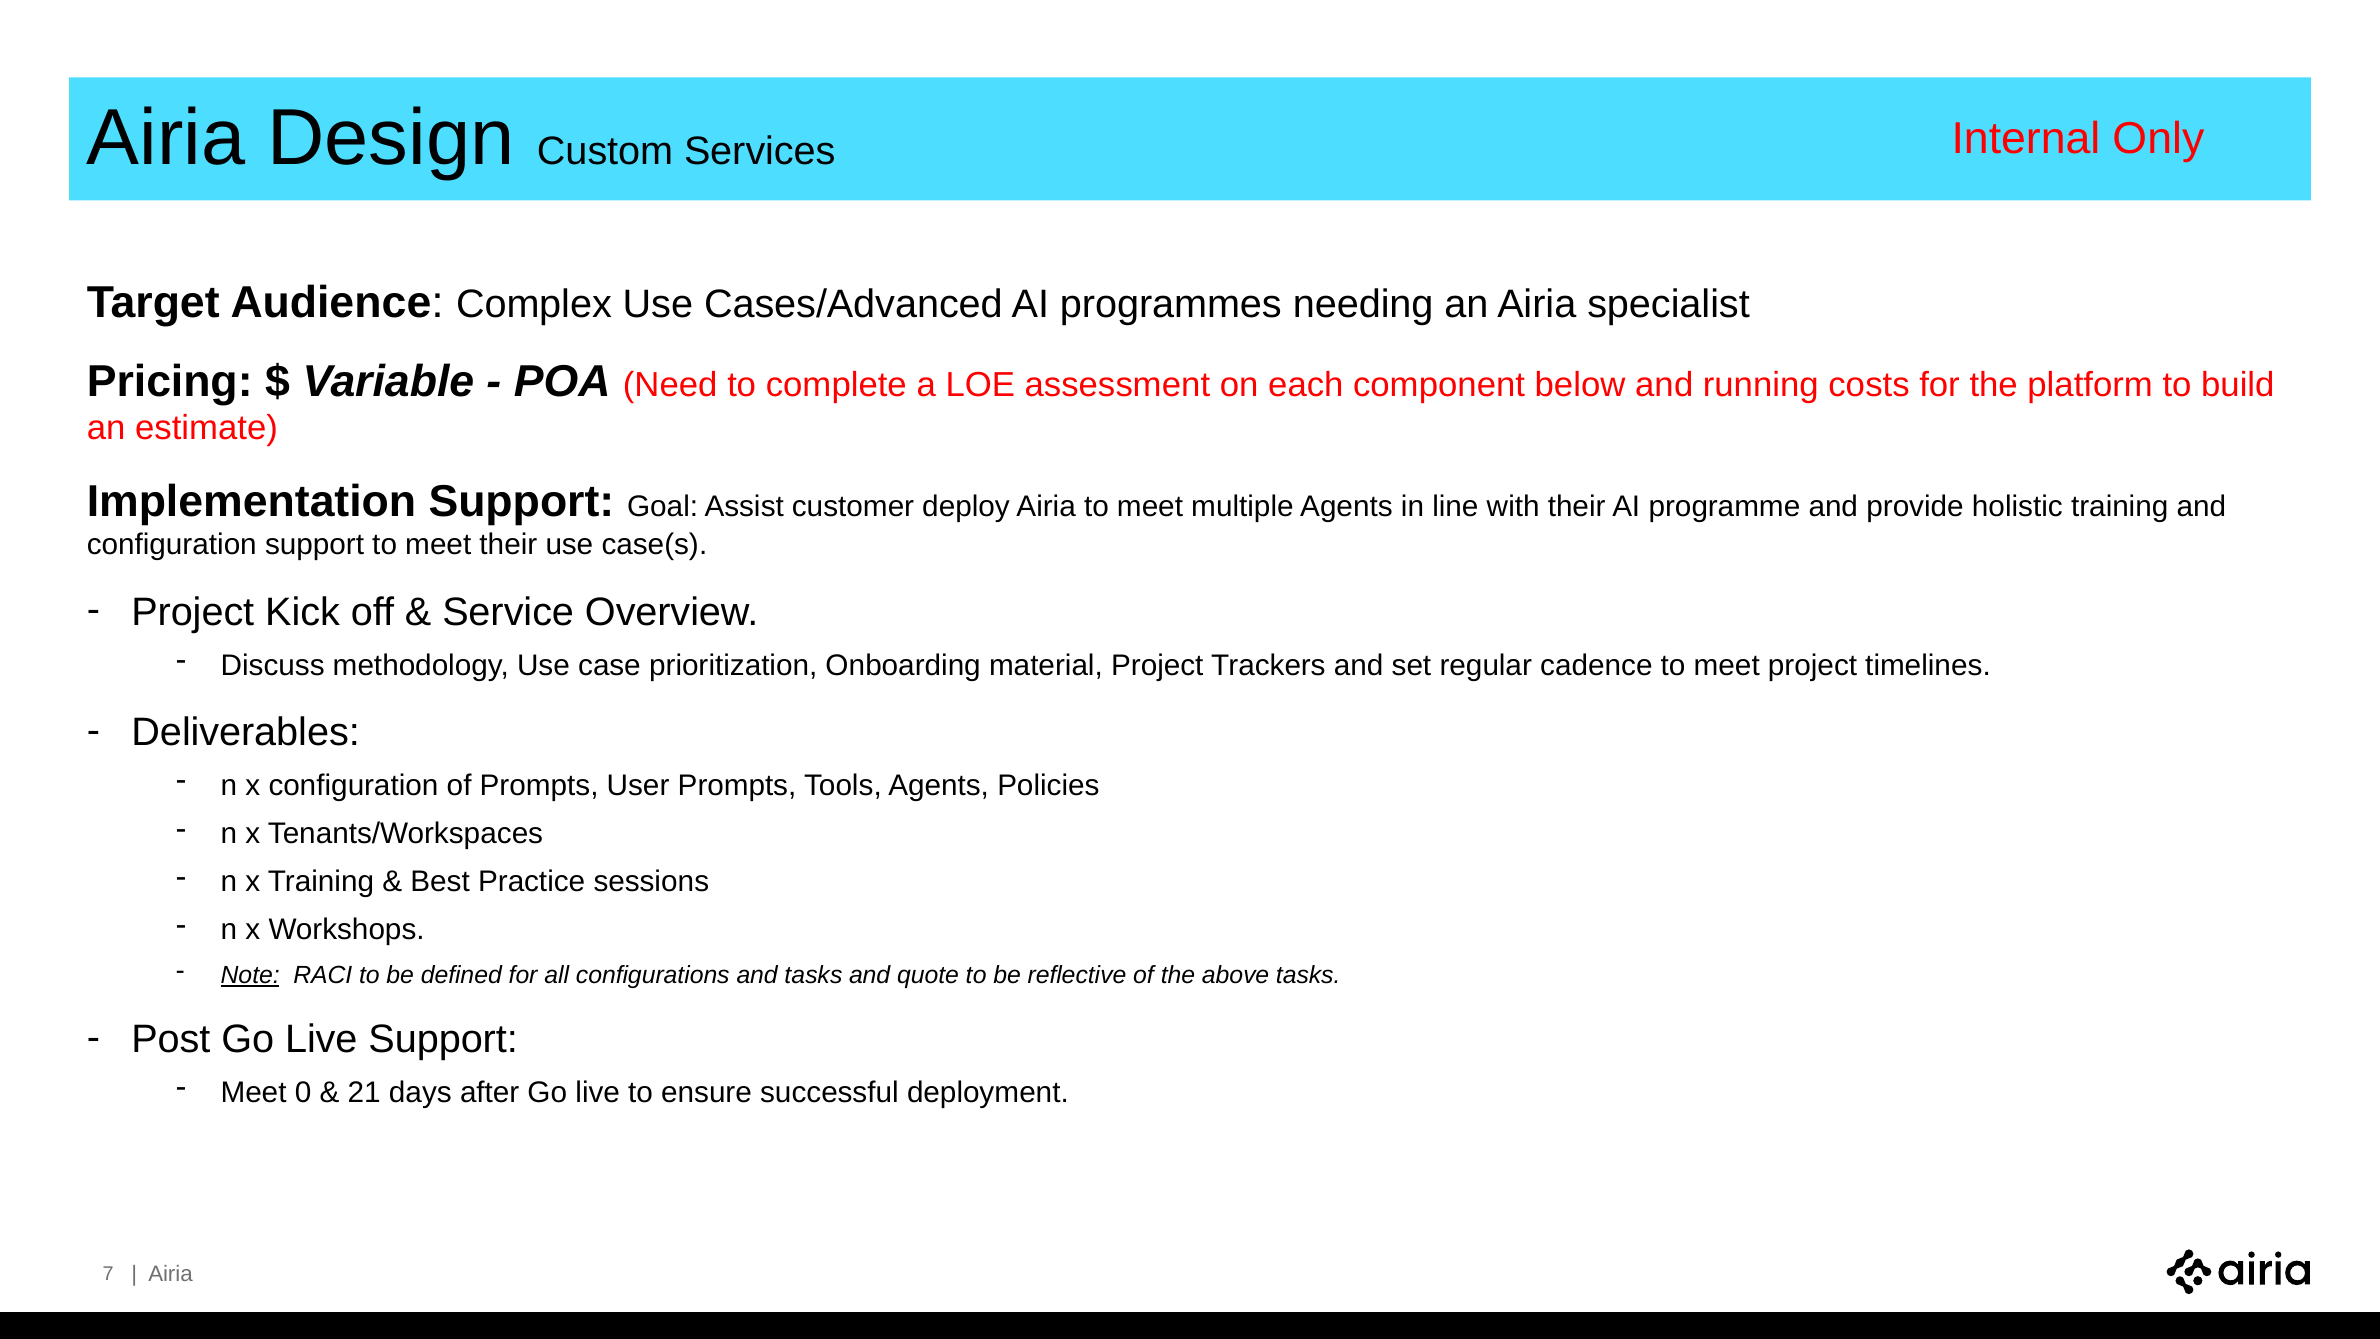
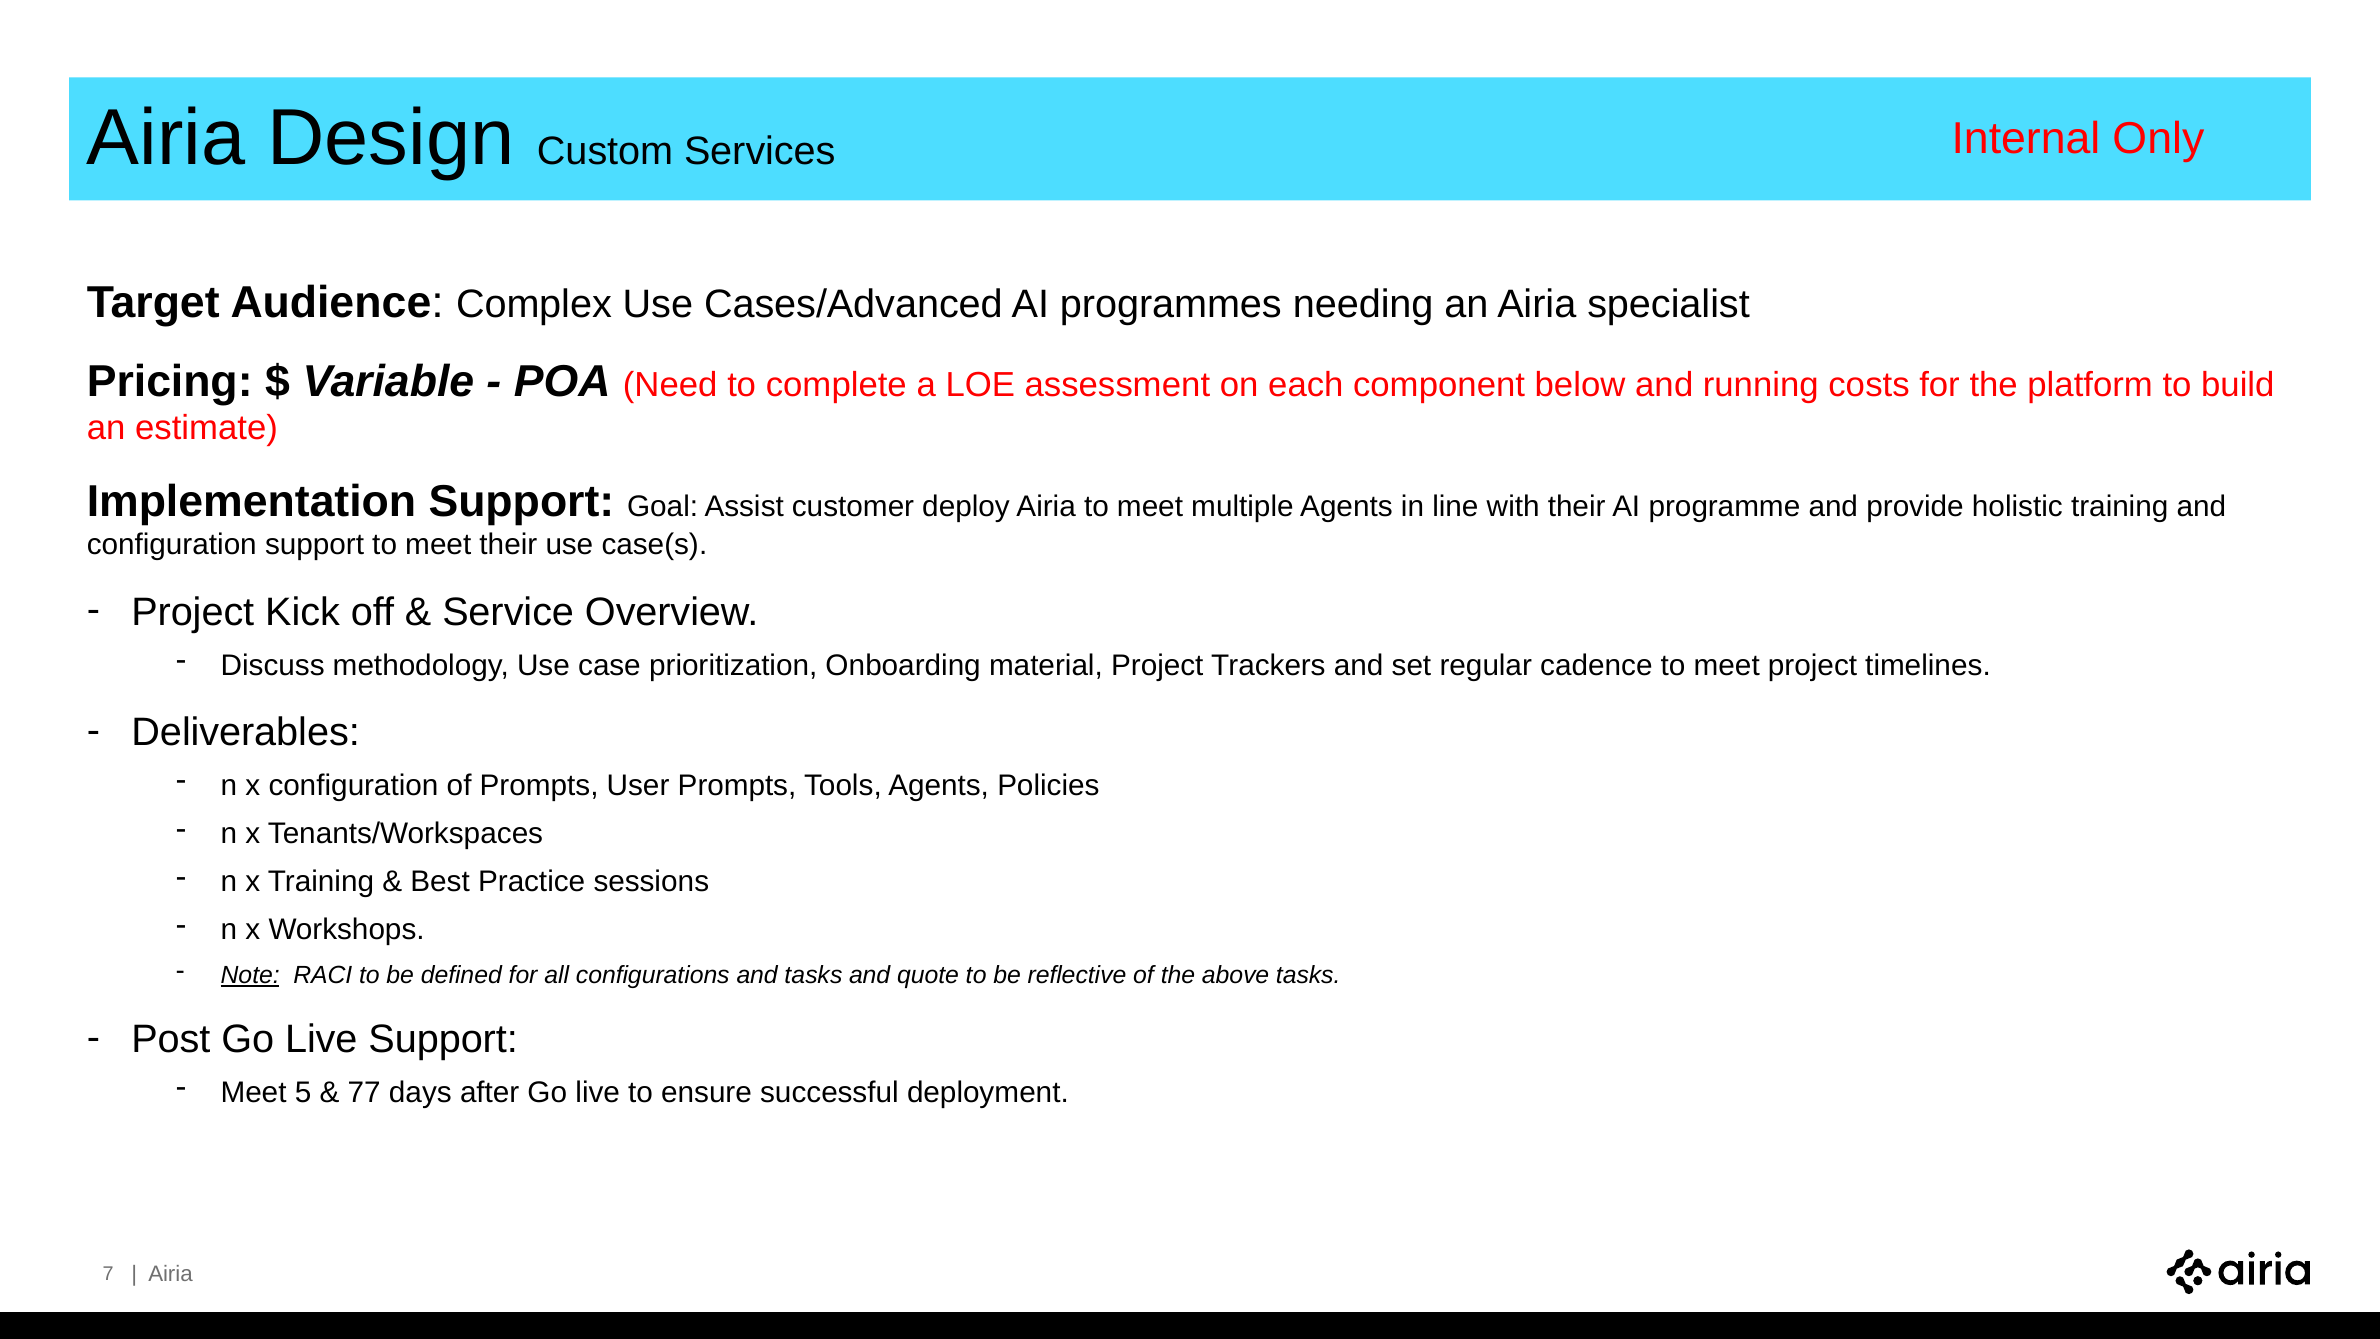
0: 0 -> 5 (303, 1093)
21: 21 -> 77 (364, 1093)
